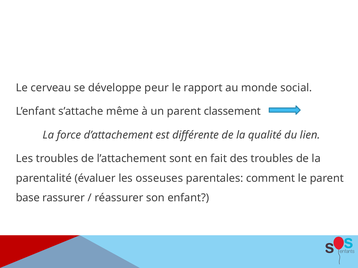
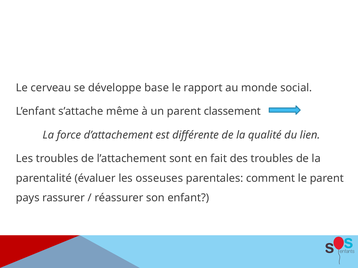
peur: peur -> base (157, 88)
base: base -> pays (28, 198)
